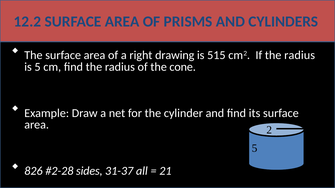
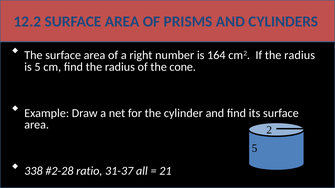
drawing: drawing -> number (175, 55)
515: 515 -> 164 (216, 55)
826: 826 -> 338 (33, 171)
sides: sides -> ratio (89, 171)
